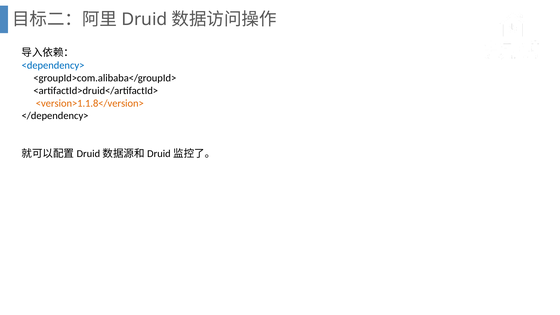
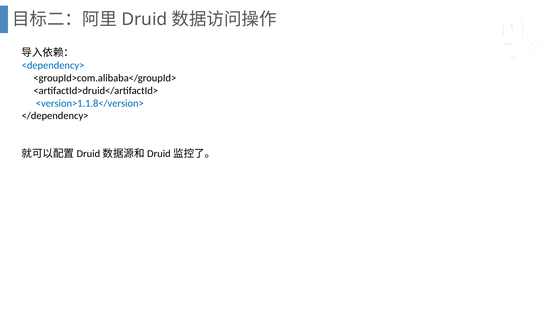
<version>1.1.8</version> colour: orange -> blue (90, 103)
